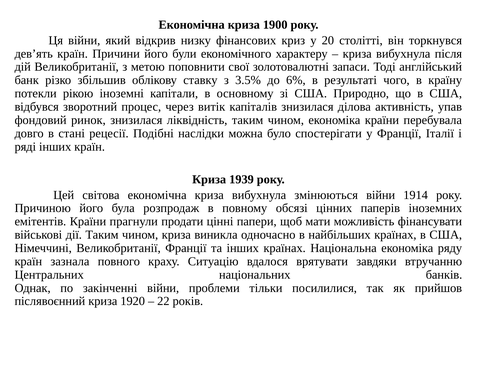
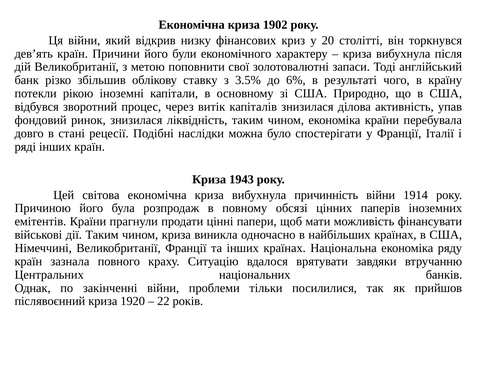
1900: 1900 -> 1902 (275, 25)
1939: 1939 -> 1943 (242, 179)
змінюються: змінюються -> причинність (326, 195)
